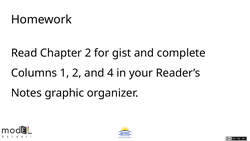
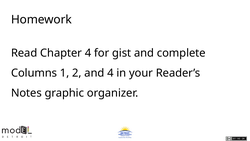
Chapter 2: 2 -> 4 (88, 53)
